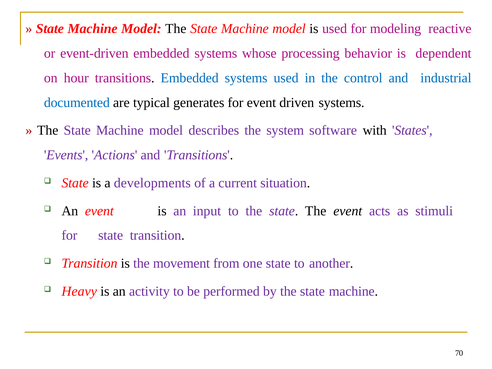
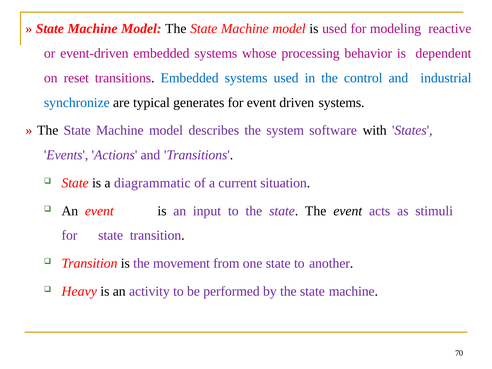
hour: hour -> reset (76, 78)
documented: documented -> synchronize (77, 103)
developments: developments -> diagrammatic (152, 183)
